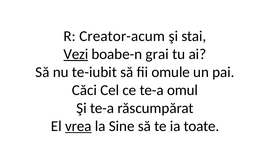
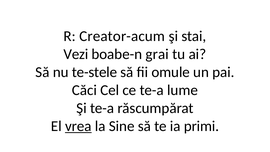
Vezi underline: present -> none (76, 54)
te-iubit: te-iubit -> te-stele (94, 72)
omul: omul -> lume (182, 90)
toate: toate -> primi (201, 126)
